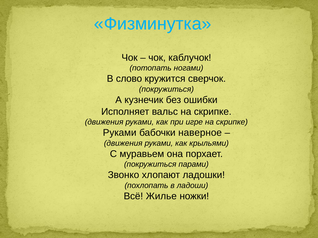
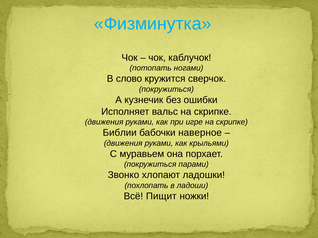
Руками: Руками -> Библии (120, 133)
Жилье: Жилье -> Пищит (161, 197)
